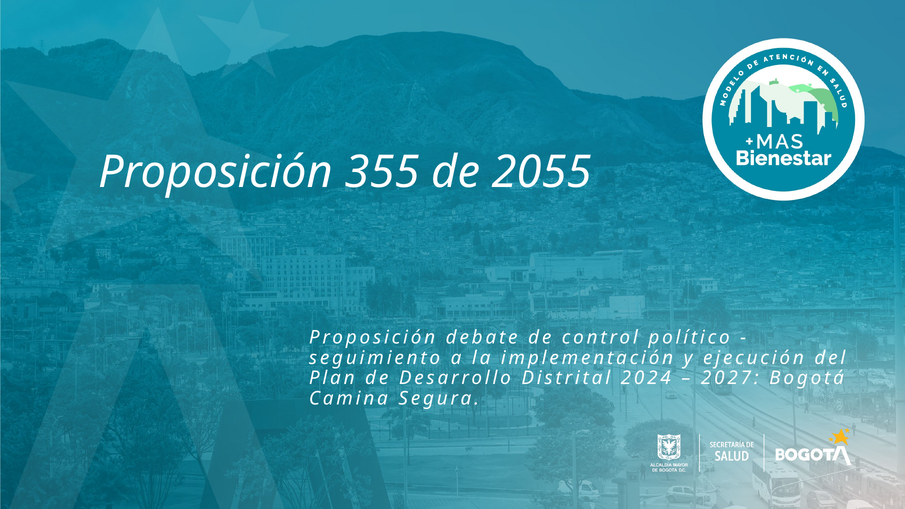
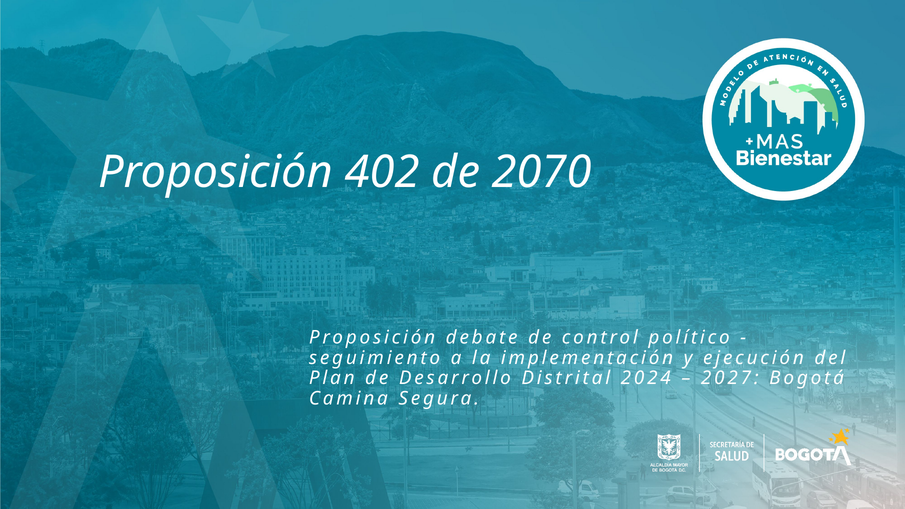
355: 355 -> 402 (382, 173)
2055: 2055 -> 2070 (542, 173)
